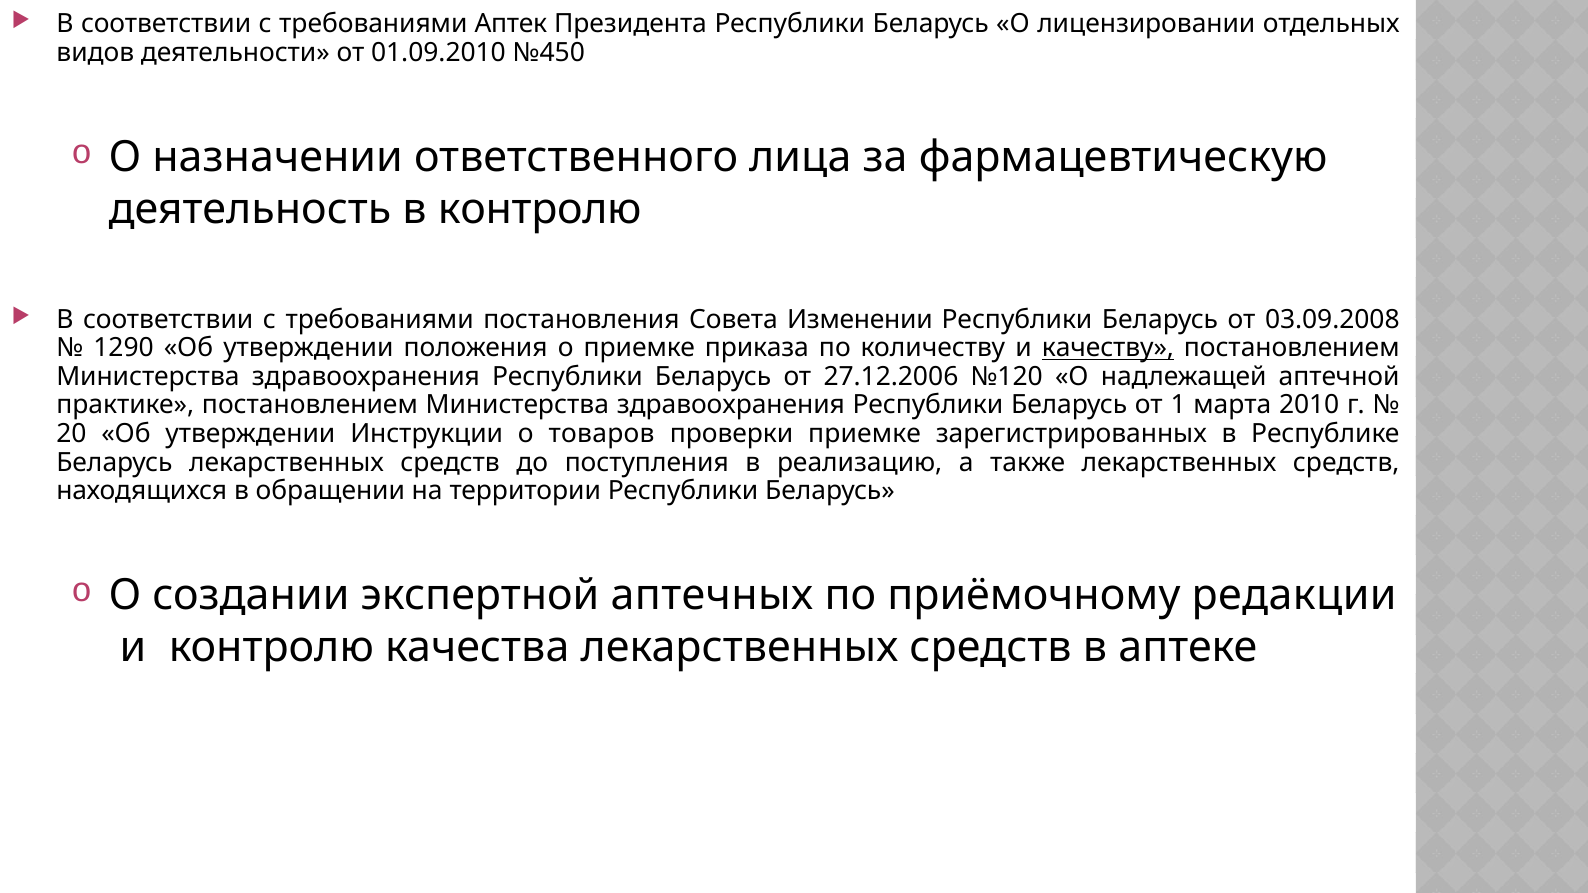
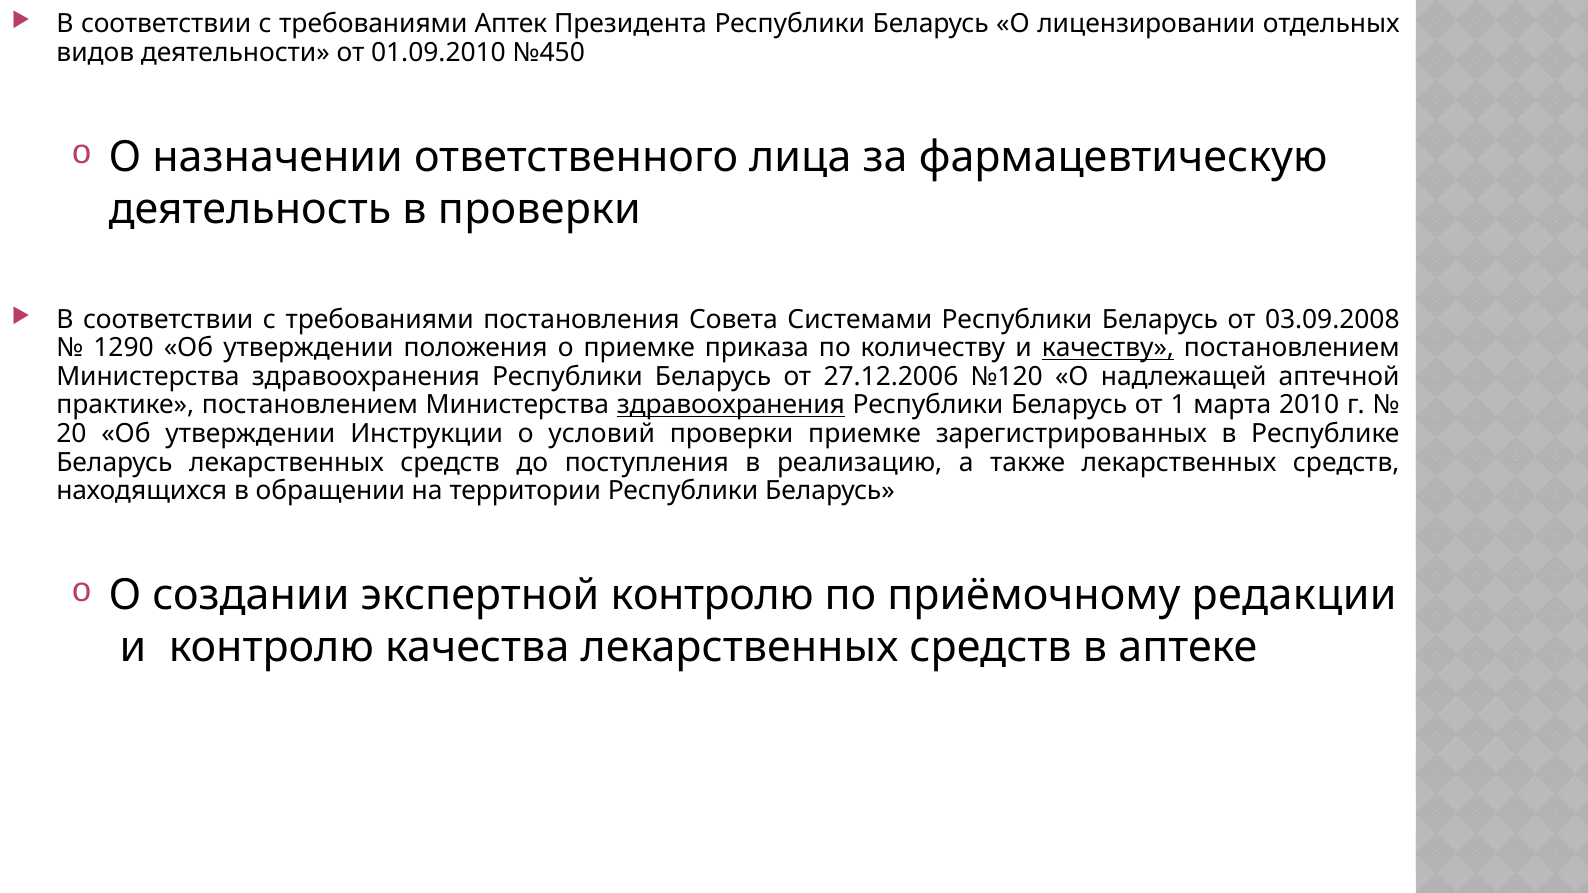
в контролю: контролю -> проверки (539, 209)
Изменении: Изменении -> Системами (860, 320)
здравоохранения underline: none -> present (731, 406)
товаров: товаров -> условий (602, 434)
экспертной аптечных: аптечных -> контролю (712, 596)
